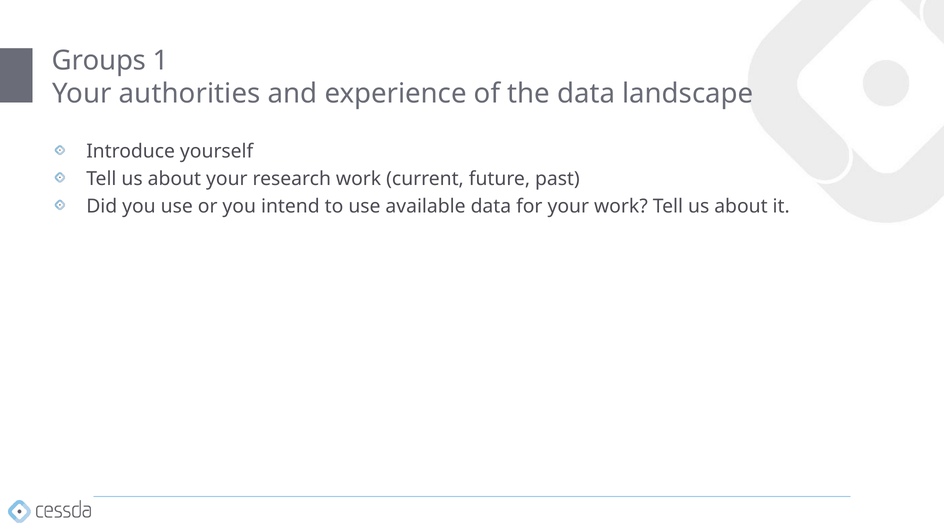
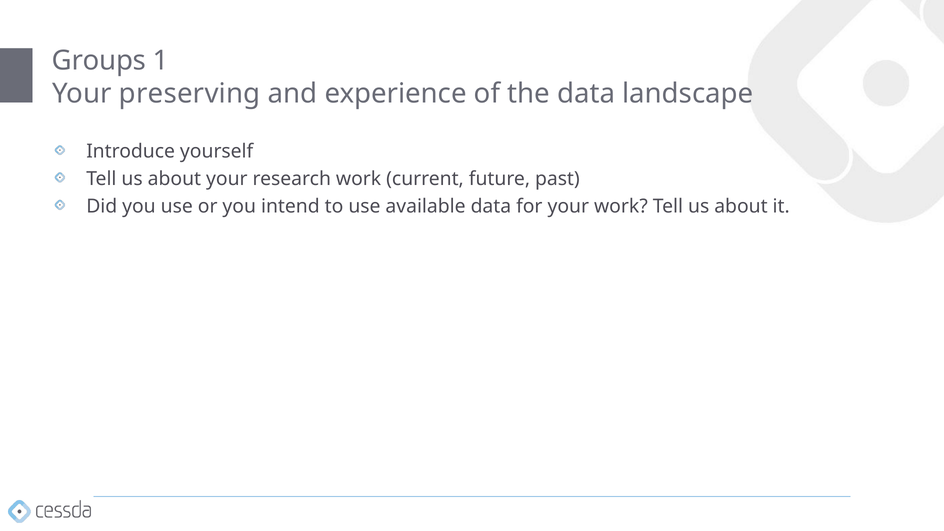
authorities: authorities -> preserving (190, 94)
